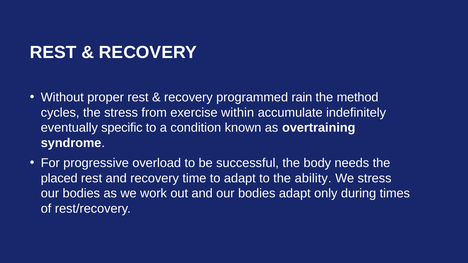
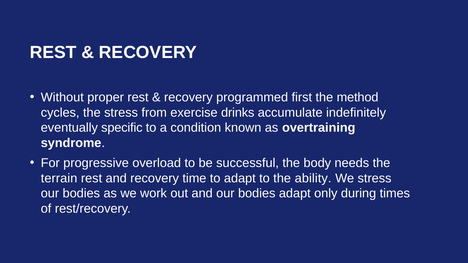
rain: rain -> first (302, 97)
within: within -> drinks (238, 113)
placed: placed -> terrain (59, 178)
